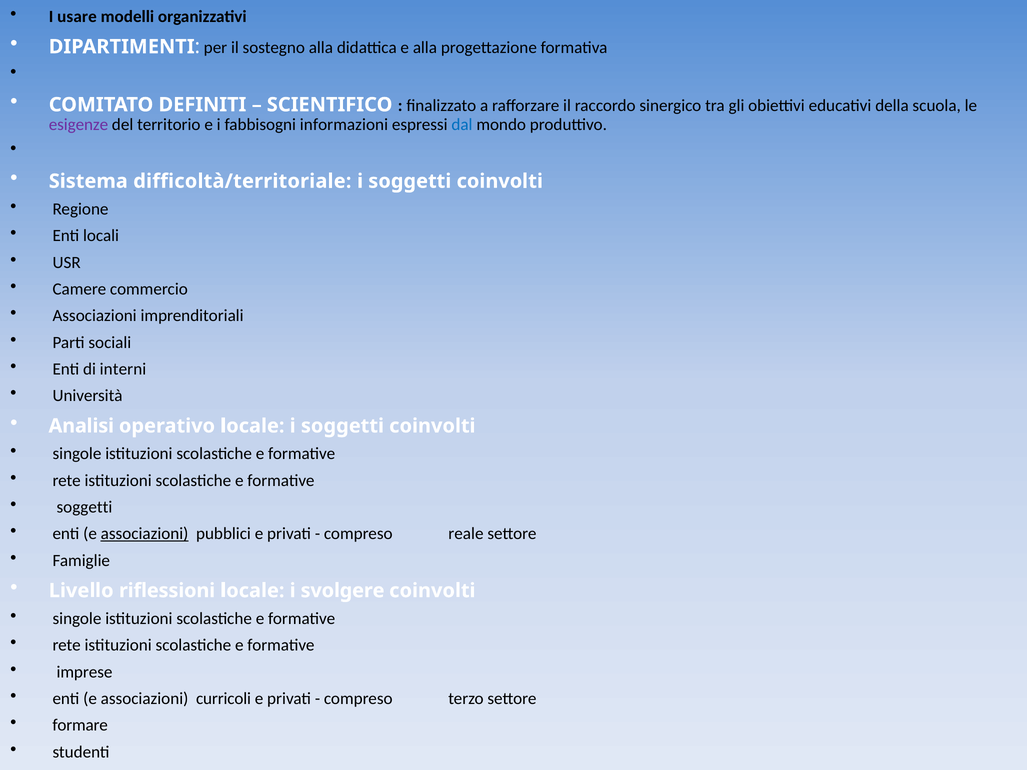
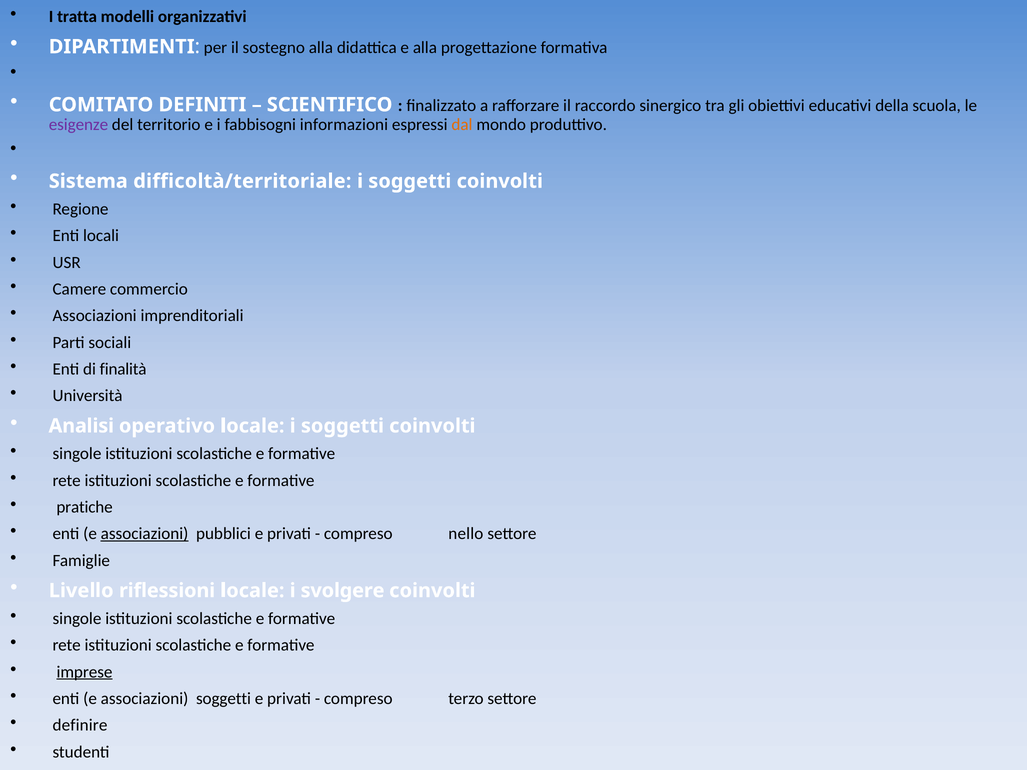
usare: usare -> tratta (77, 17)
dal colour: blue -> orange (462, 124)
interni: interni -> finalità (123, 369)
soggetti: soggetti -> pratiche (85, 507)
reale: reale -> nello (466, 534)
imprese underline: none -> present (84, 672)
associazioni curricoli: curricoli -> soggetti (223, 699)
formare: formare -> definire (80, 725)
